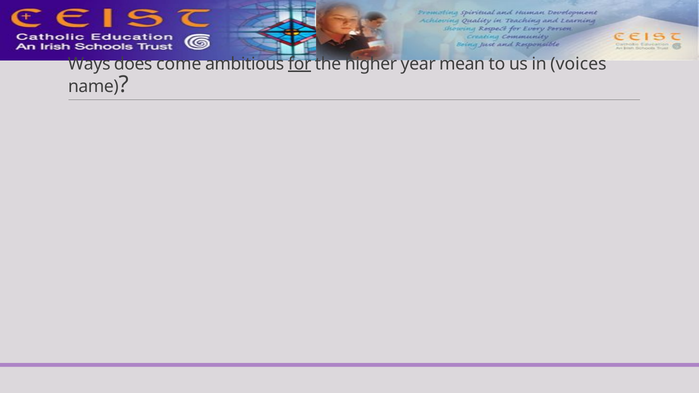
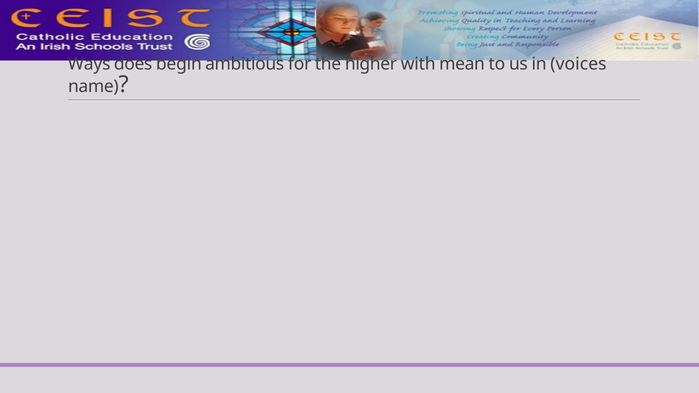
come: come -> begin (179, 64)
for underline: present -> none (300, 64)
year: year -> with (418, 64)
